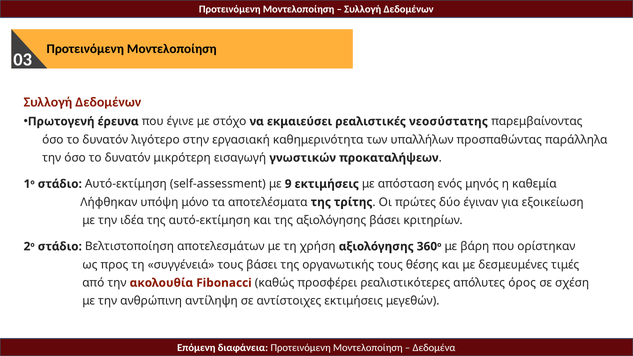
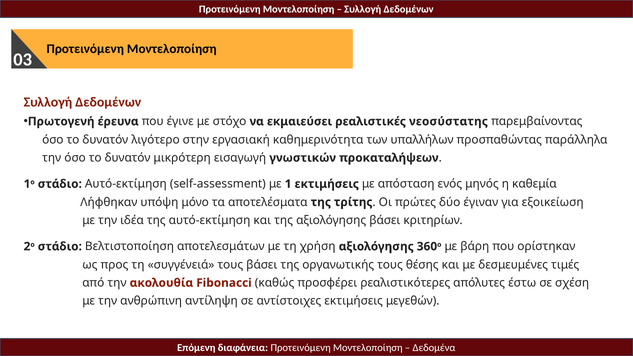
9: 9 -> 1 (288, 184)
όρος: όρος -> έστω (522, 283)
